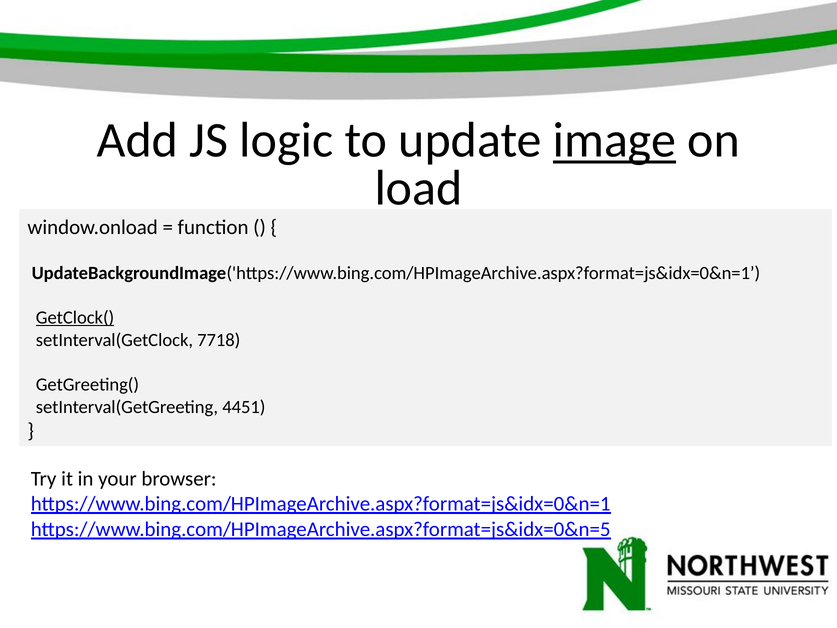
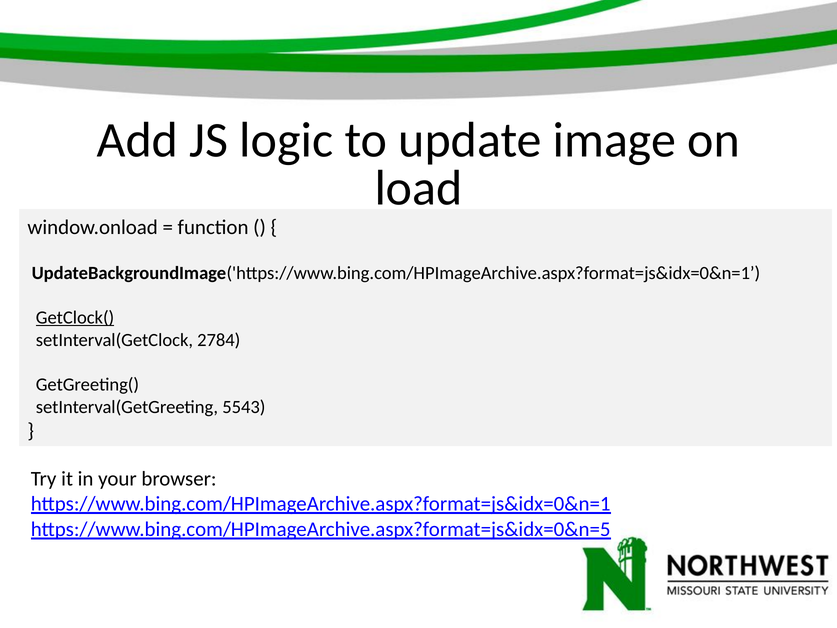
image underline: present -> none (615, 140)
7718: 7718 -> 2784 (219, 340)
4451: 4451 -> 5543 (244, 407)
